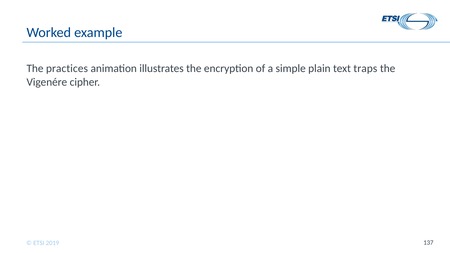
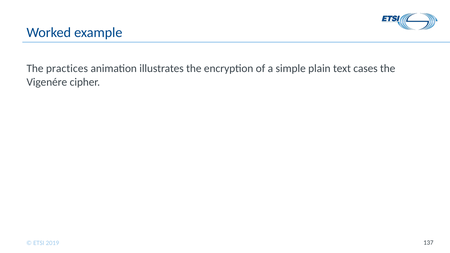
traps: traps -> cases (365, 69)
